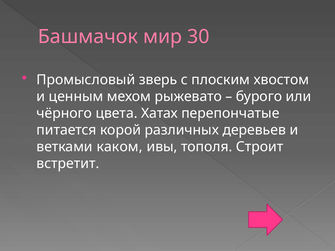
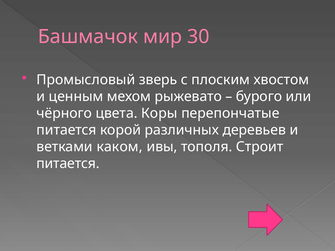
Хатах: Хатах -> Коры (159, 113)
встретит: встретит -> питается (68, 164)
